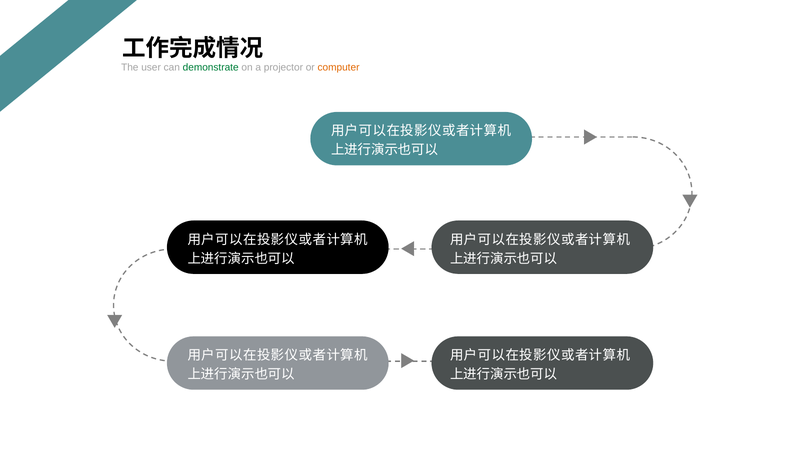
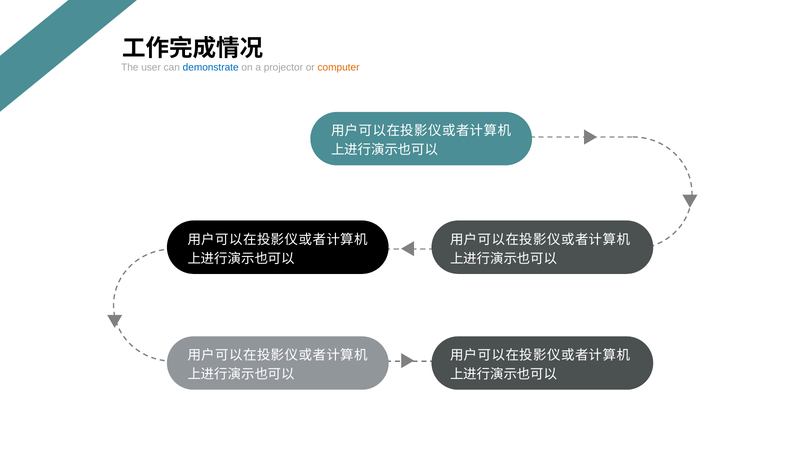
demonstrate colour: green -> blue (211, 67)
